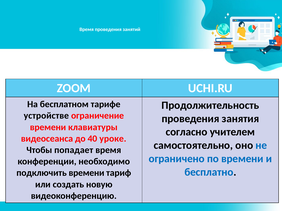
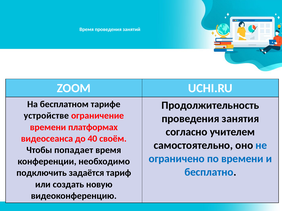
клавиатуры: клавиатуры -> платформах (93, 127)
уроке: уроке -> своём (113, 139)
подключить времени: времени -> задаётся (86, 173)
